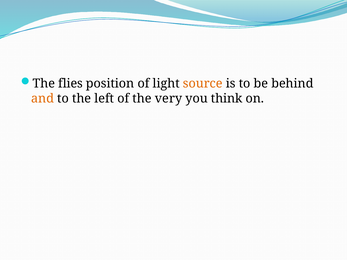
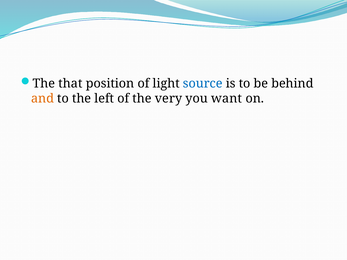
flies: flies -> that (70, 84)
source colour: orange -> blue (203, 84)
think: think -> want (227, 99)
